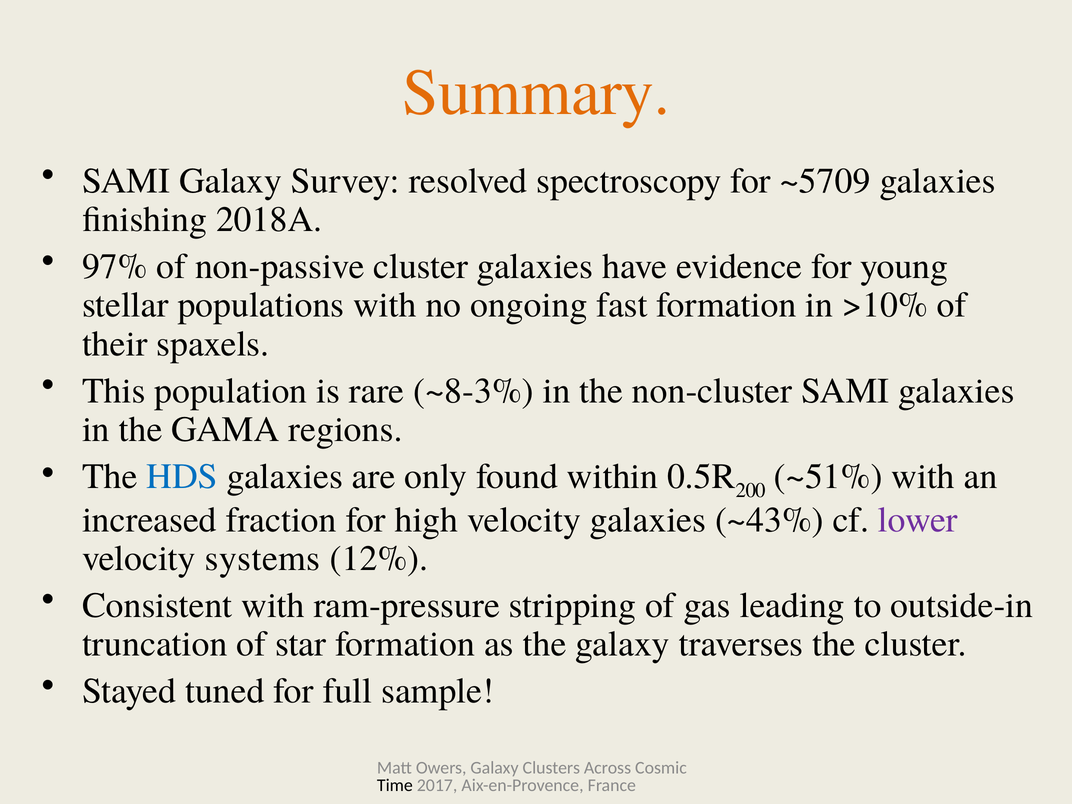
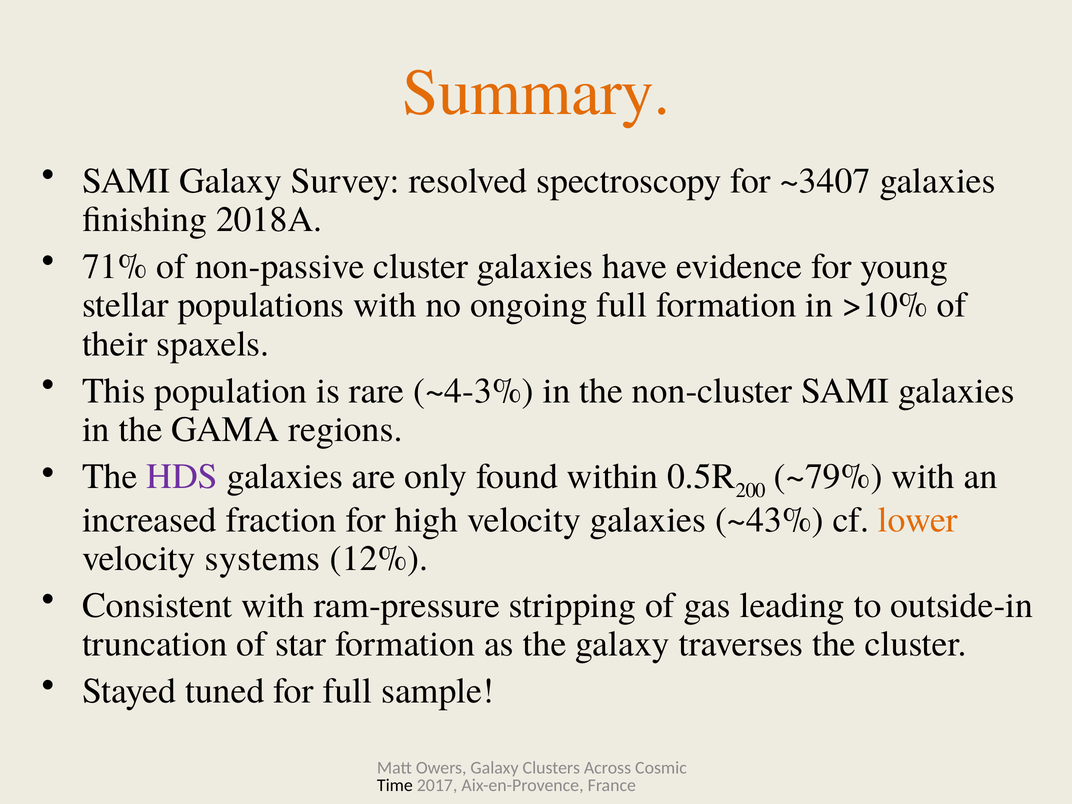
~5709: ~5709 -> ~3407 (825, 181)
97%: 97% -> 71% (115, 267)
ongoing fast: fast -> full (622, 305)
~8-3%: ~8-3% -> ~4-3% (474, 391)
HDS colour: blue -> purple (182, 477)
~51%: ~51% -> ~79% (828, 477)
lower colour: purple -> orange (918, 520)
